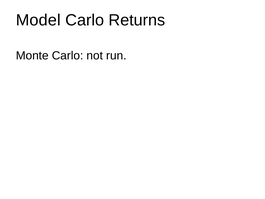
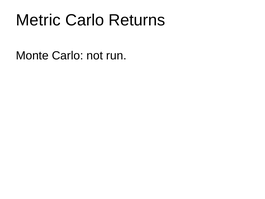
Model: Model -> Metric (38, 20)
